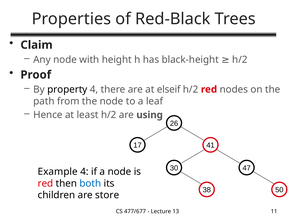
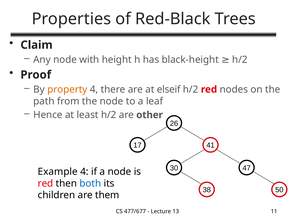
property colour: black -> orange (67, 89)
using: using -> other (150, 115)
store: store -> them (107, 195)
